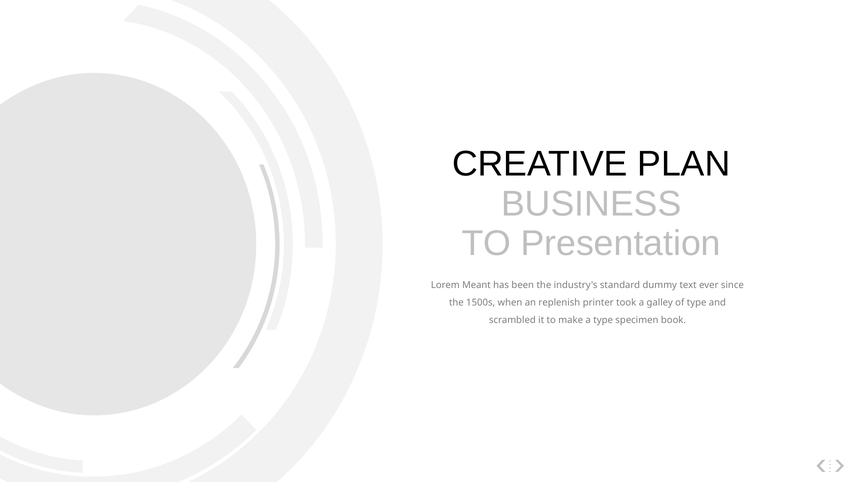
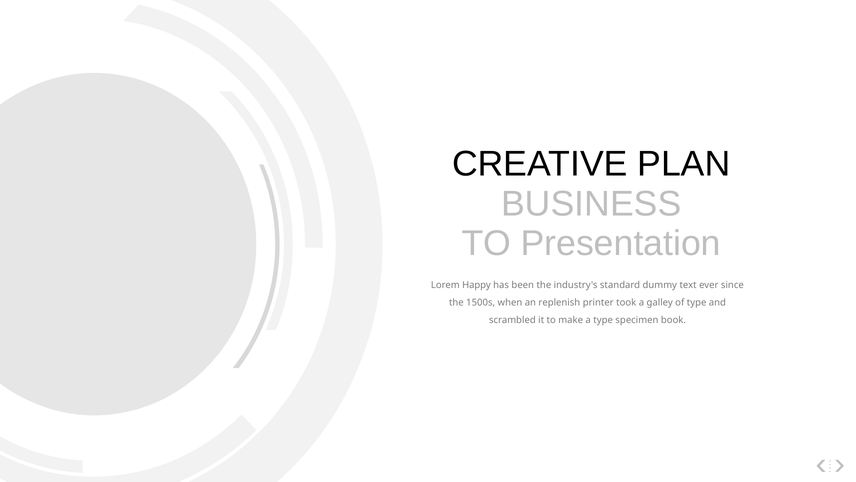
Meant: Meant -> Happy (476, 285)
